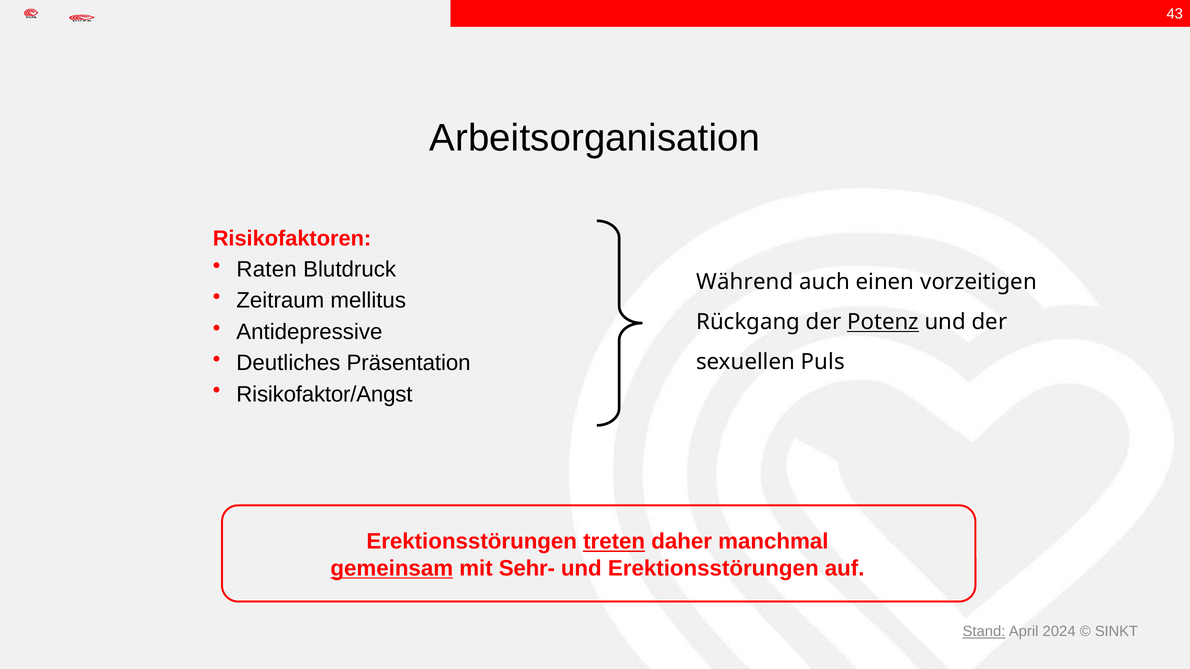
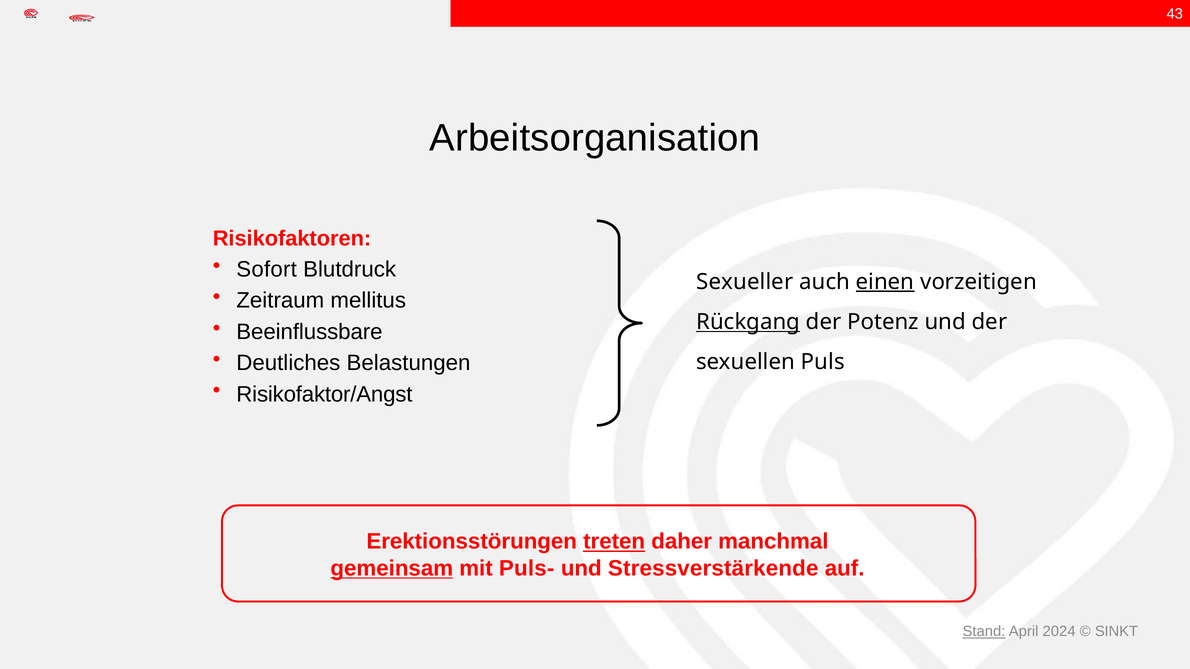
Raten: Raten -> Sofort (267, 270)
Während: Während -> Sexueller (745, 282)
einen underline: none -> present (885, 282)
Rückgang underline: none -> present (748, 322)
Potenz underline: present -> none (883, 322)
Antidepressive: Antidepressive -> Beeinflussbare (309, 332)
Präsentation: Präsentation -> Belastungen (409, 363)
Sehr-: Sehr- -> Puls- (527, 569)
und Erektionsstörungen: Erektionsstörungen -> Stressverstärkende (713, 569)
